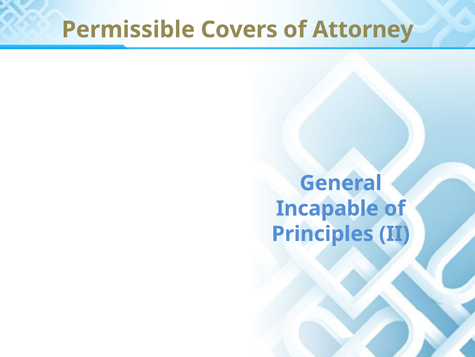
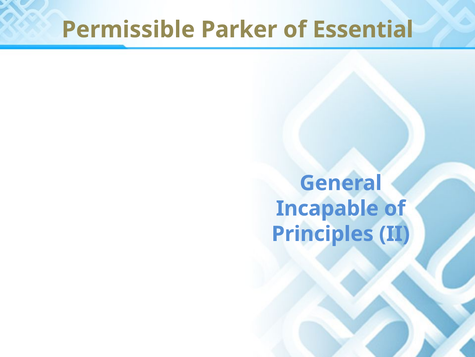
Covers: Covers -> Parker (239, 30)
Attorney: Attorney -> Essential (363, 30)
